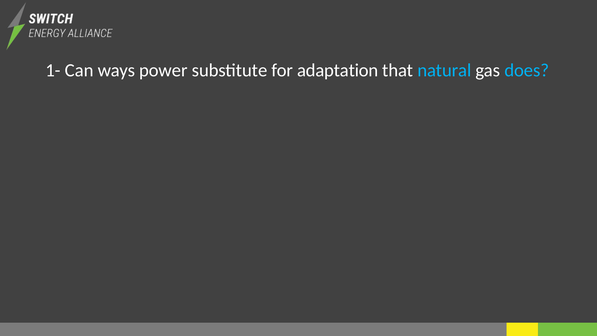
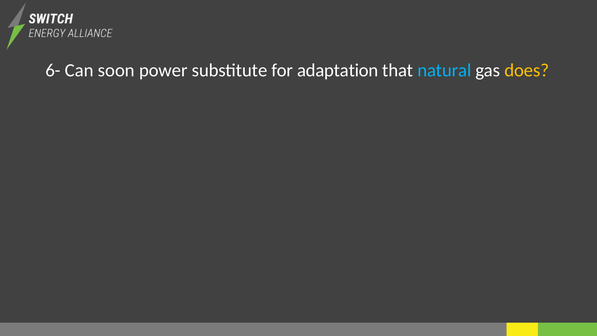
1-: 1- -> 6- (53, 70)
ways: ways -> soon (116, 70)
does colour: light blue -> yellow (527, 70)
